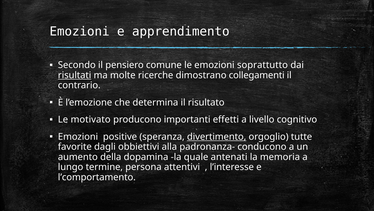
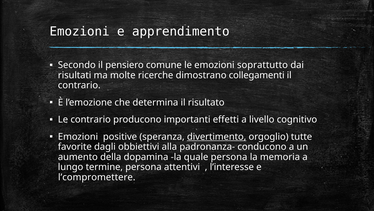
risultati underline: present -> none (75, 75)
Le motivato: motivato -> contrario (91, 119)
quale antenati: antenati -> persona (229, 157)
l’comportamento: l’comportamento -> l’compromettere (97, 177)
